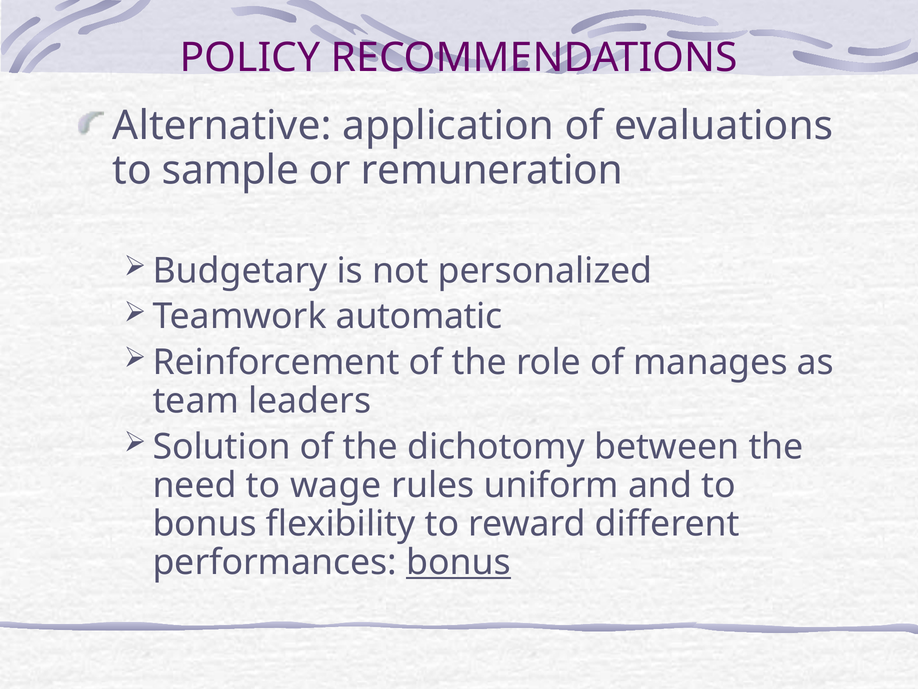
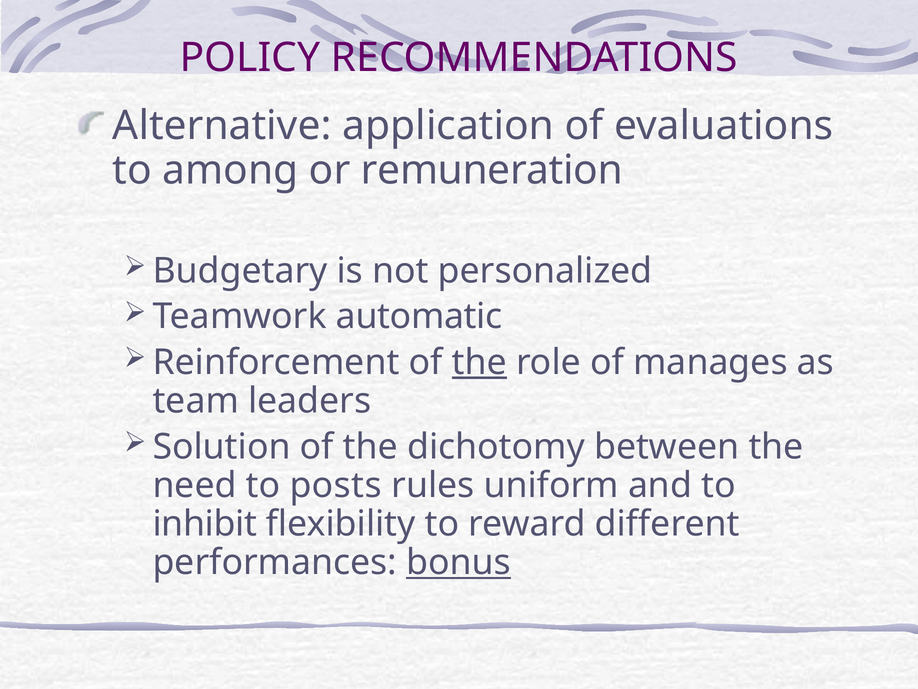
sample: sample -> among (230, 170)
the underline: none -> present (479, 362)
wage: wage -> posts (336, 485)
bonus: bonus -> inhibit (205, 524)
